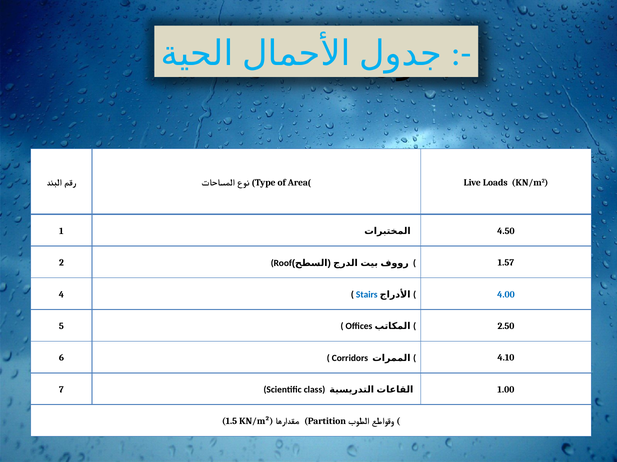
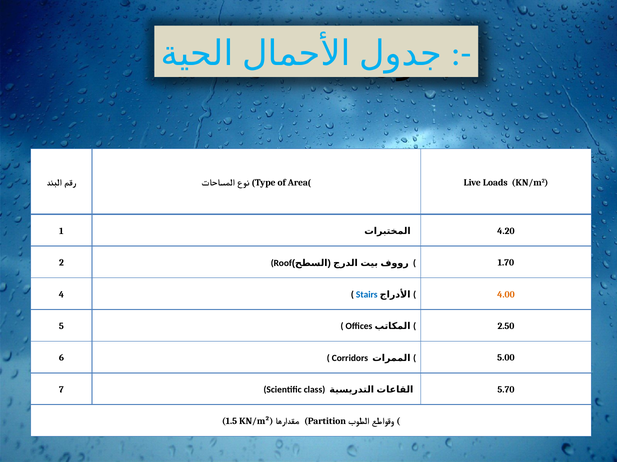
4.50: 4.50 -> 4.20 (506, 231)
1.57: 1.57 -> 1.70 (506, 263)
4.00 colour: blue -> orange (506, 295)
4.10: 4.10 -> 5.00 (506, 358)
1.00: 1.00 -> 5.70 (506, 390)
